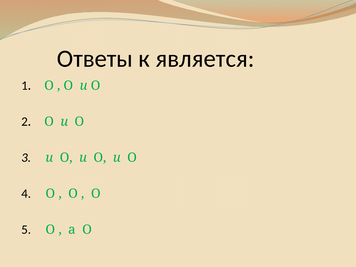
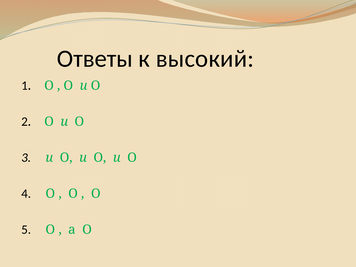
является: является -> высокий (205, 59)
